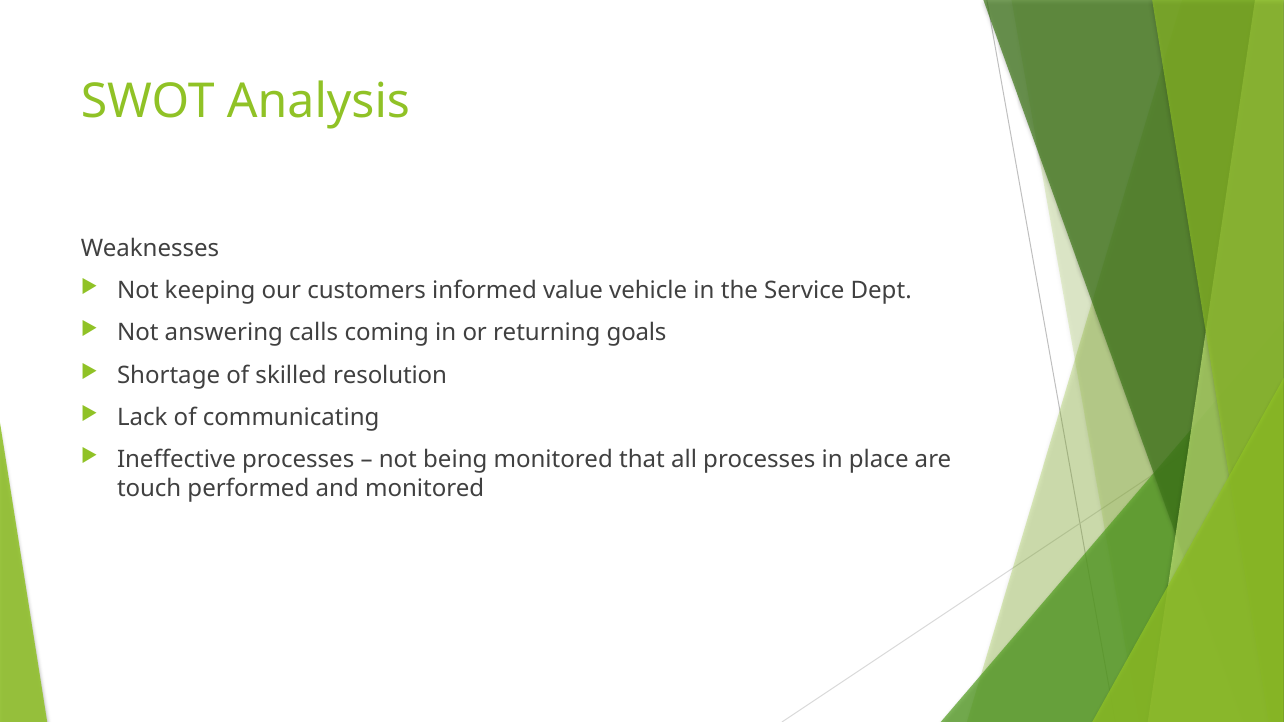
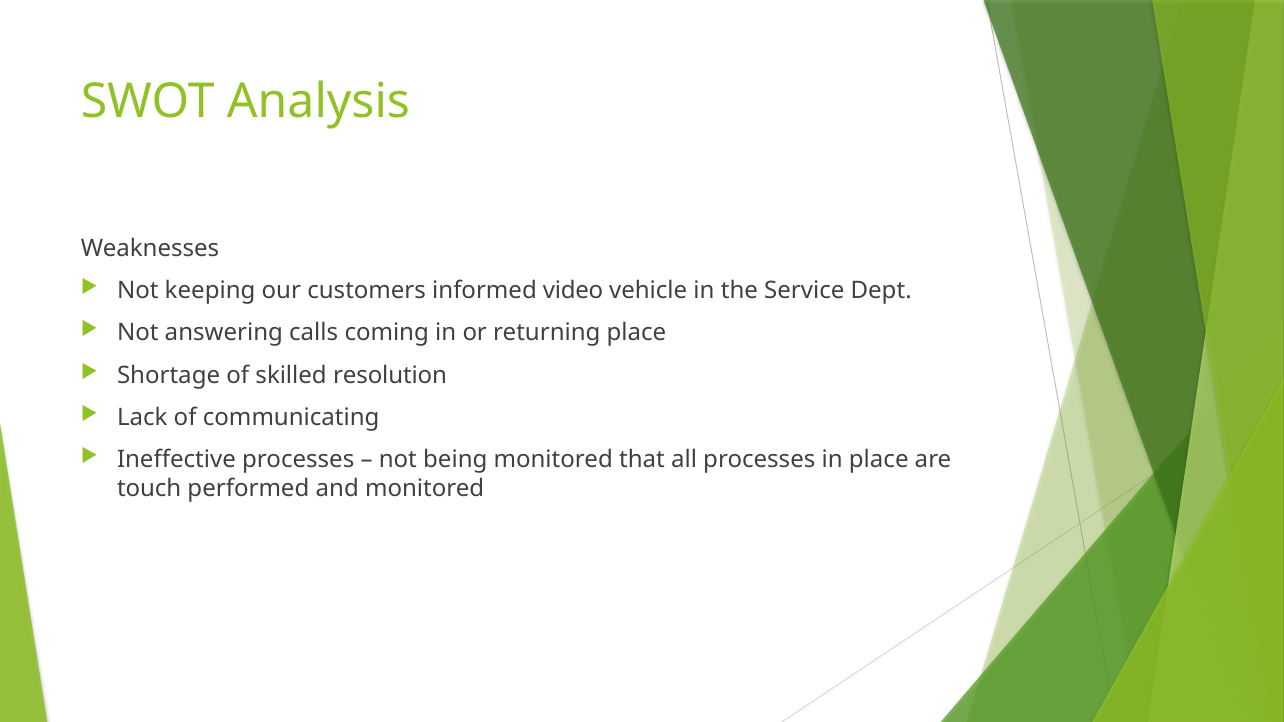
value: value -> video (573, 291)
returning goals: goals -> place (636, 333)
